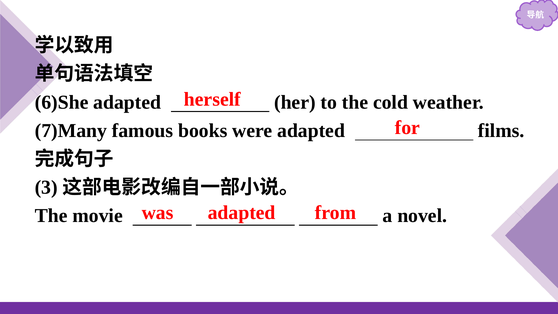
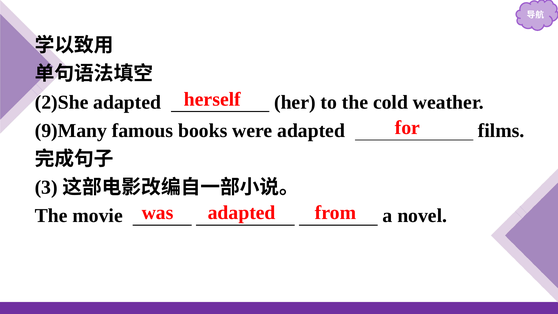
6)She: 6)She -> 2)She (62, 102)
7)Many: 7)Many -> 9)Many (71, 130)
